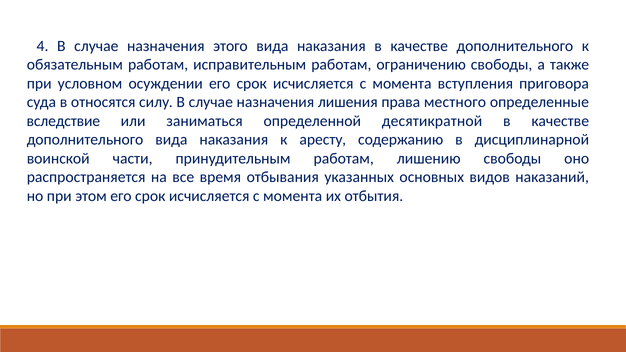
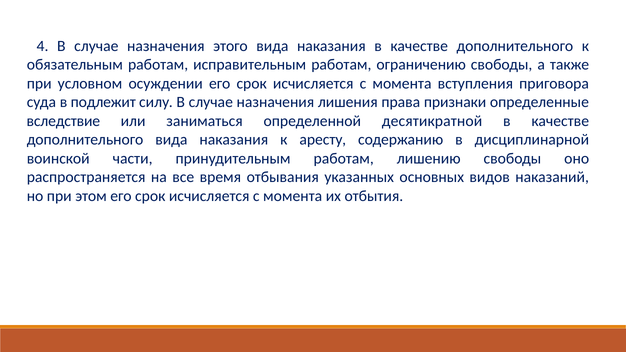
относятся: относятся -> подлежит (103, 102)
местного: местного -> признаки (455, 102)
